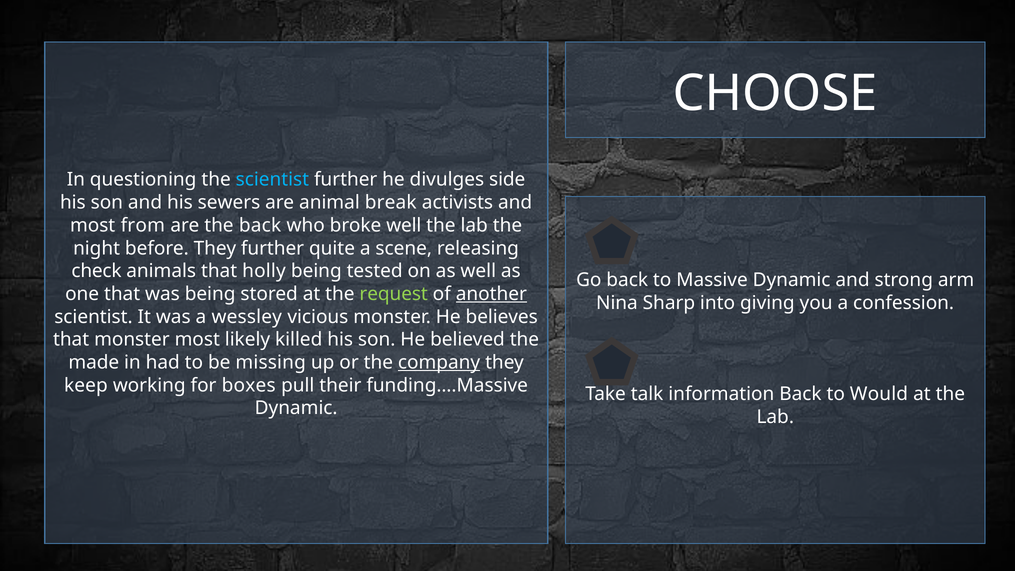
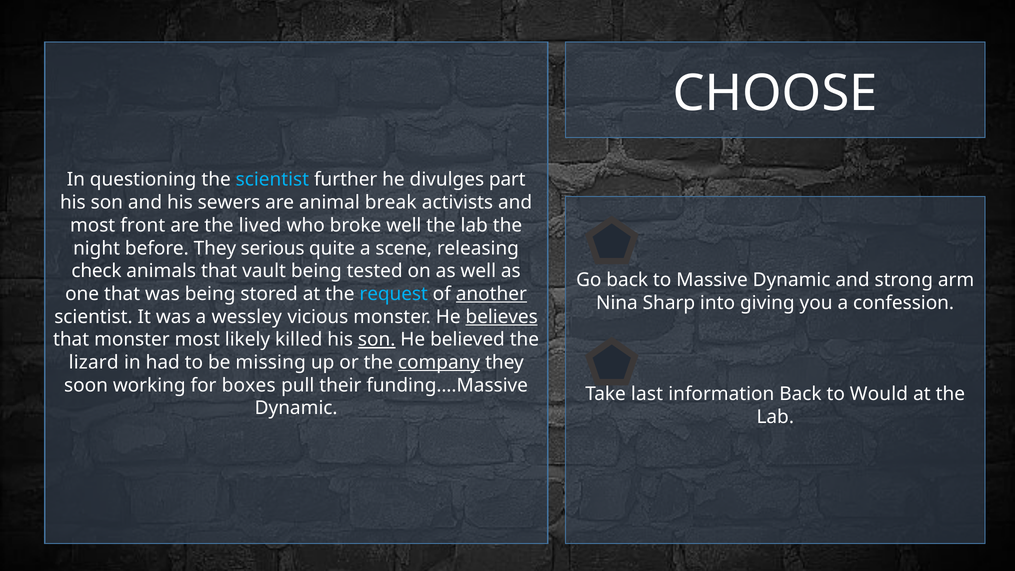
side: side -> part (507, 180)
from: from -> front (143, 225)
the back: back -> lived (260, 225)
They further: further -> serious (273, 248)
holly: holly -> vault (264, 271)
request colour: light green -> light blue (394, 294)
believes underline: none -> present (502, 317)
son underline: none -> present (377, 340)
made: made -> lizard (94, 362)
keep: keep -> soon (86, 385)
talk: talk -> last (647, 394)
